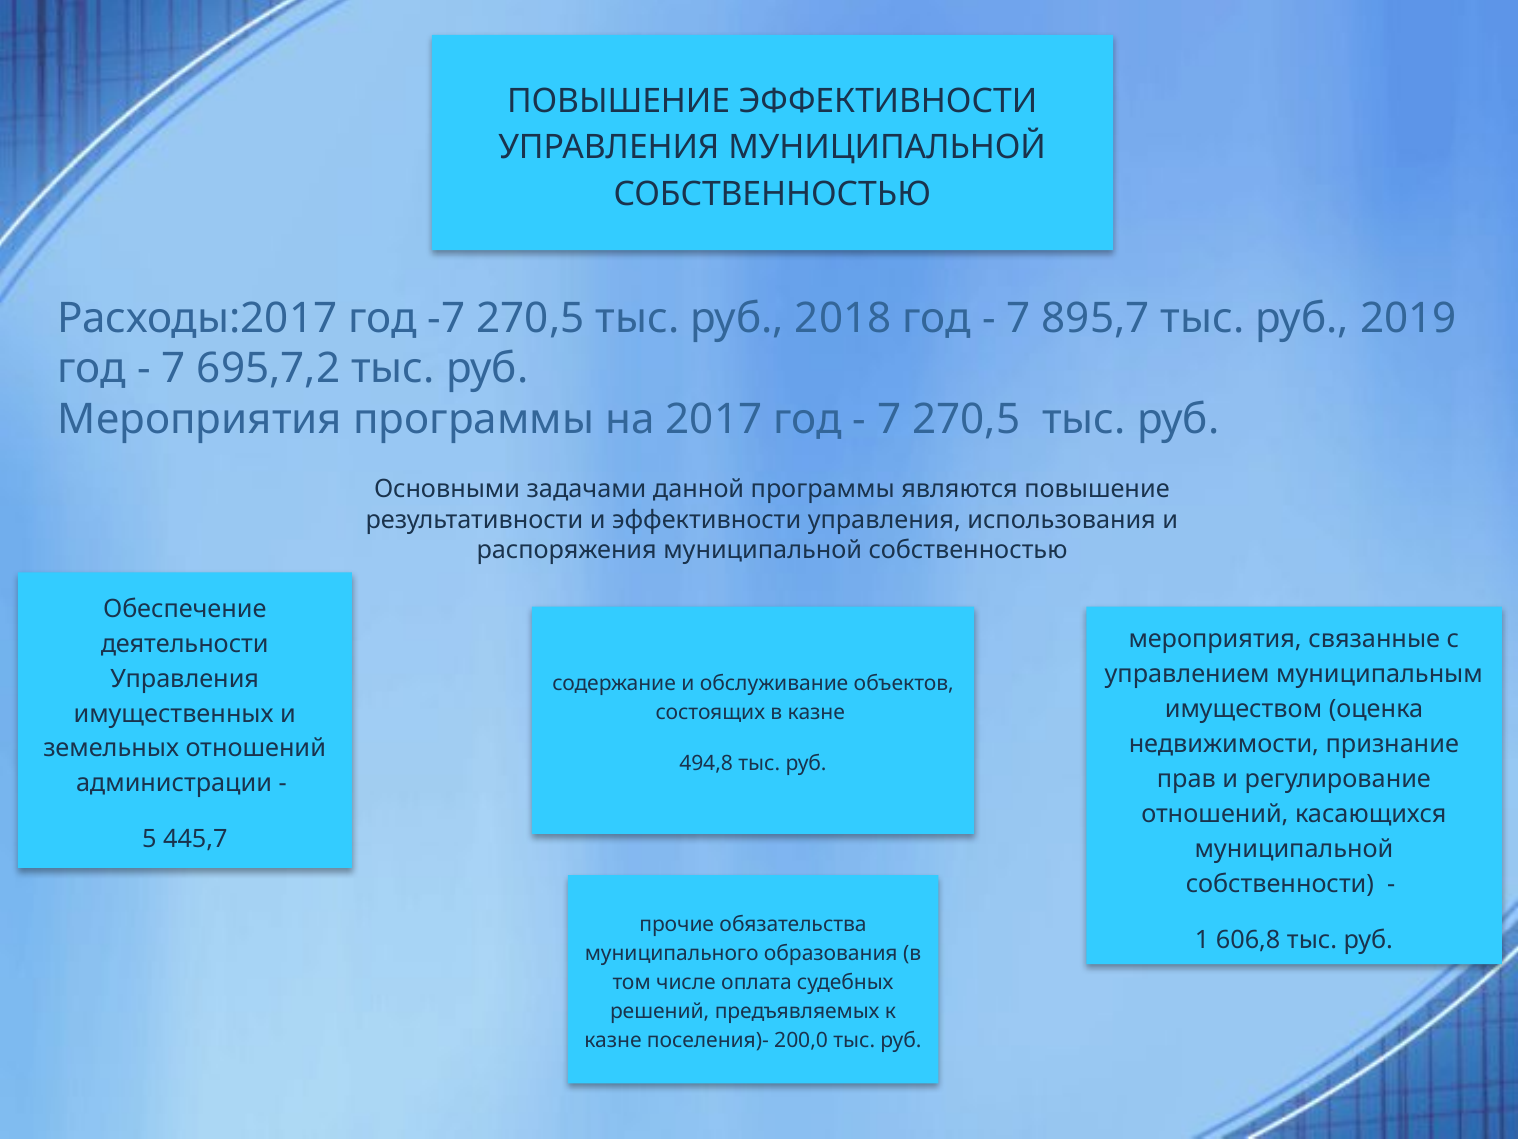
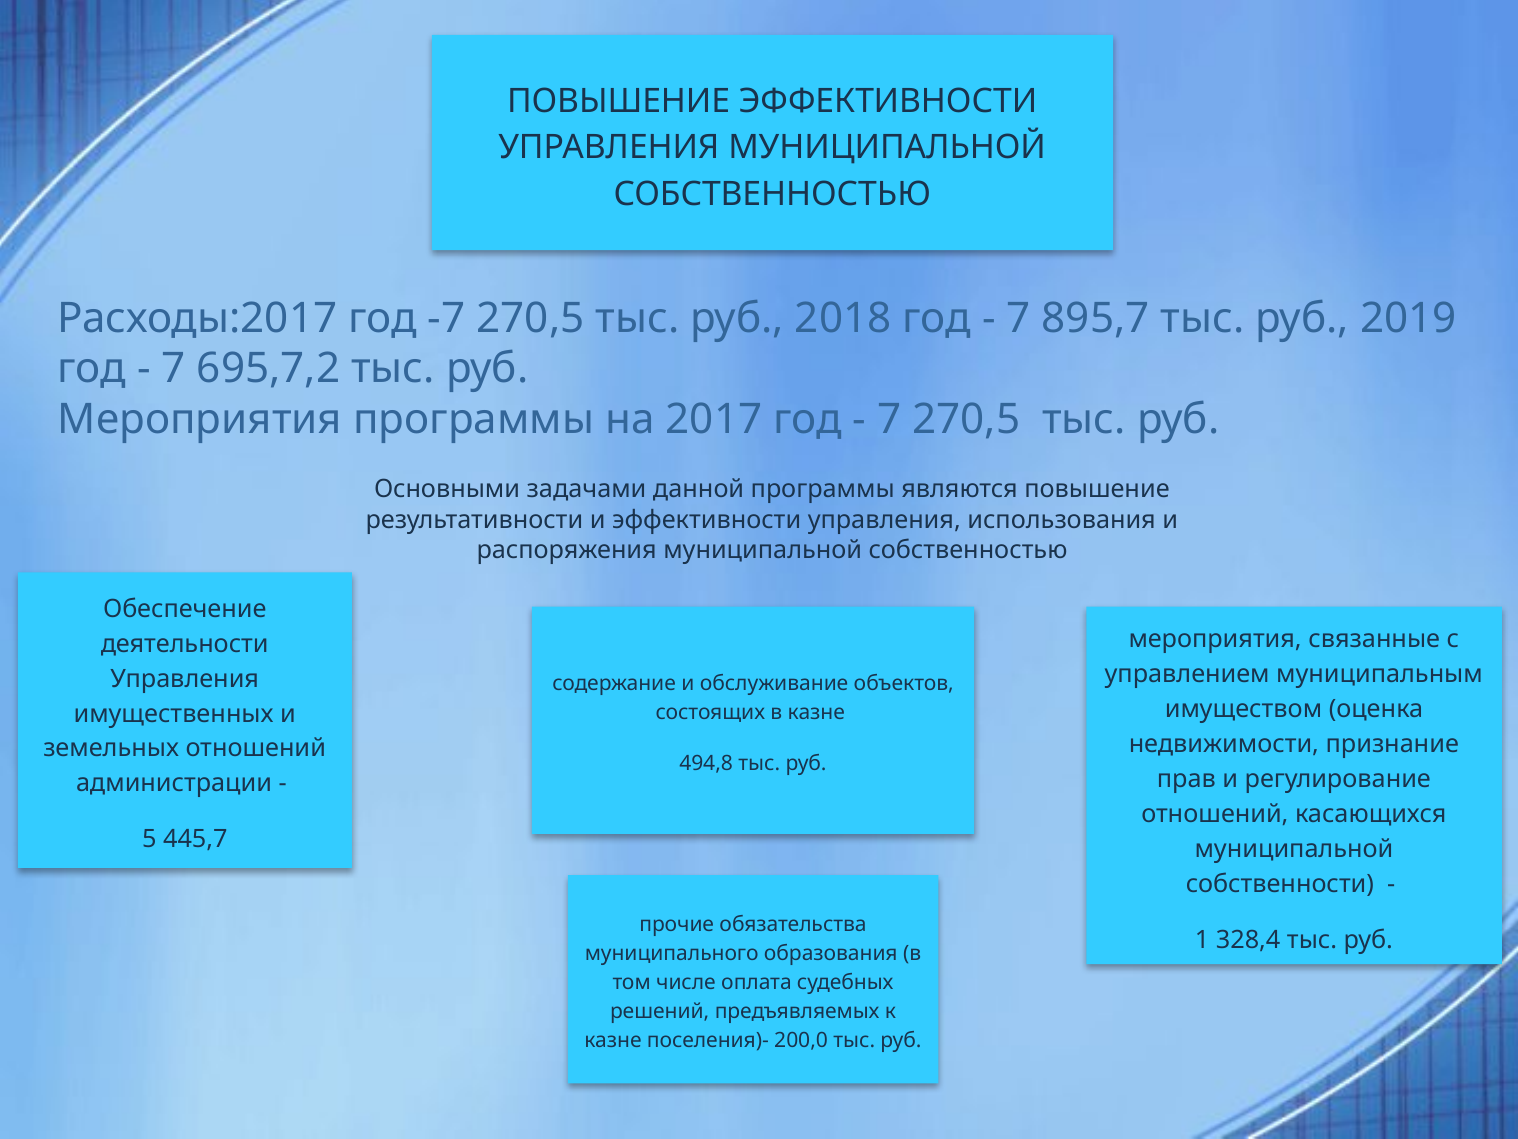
606,8: 606,8 -> 328,4 (1248, 939)
